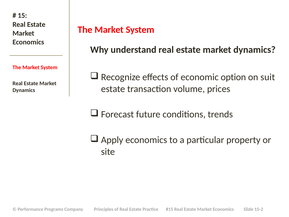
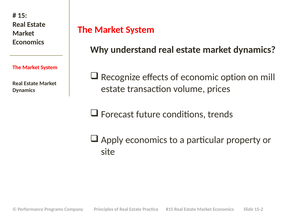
suit: suit -> mill (268, 77)
